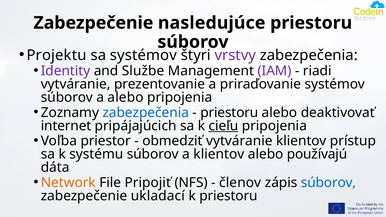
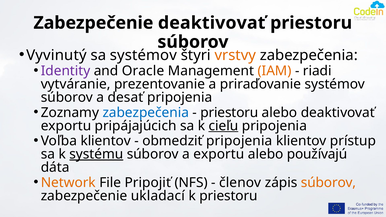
Zabezpečenie nasledujúce: nasledujúce -> deaktivovať (212, 23)
Projektu: Projektu -> Vyvinutý (57, 55)
vrstvy colour: purple -> orange (235, 55)
Službe: Službe -> Oracle (143, 71)
IAM colour: purple -> orange (275, 71)
a alebo: alebo -> desať (126, 97)
internet: internet -> exportu (66, 126)
Voľba priestor: priestor -> klientov (106, 141)
obmedziť vytváranie: vytváranie -> pripojenia (239, 141)
systému underline: none -> present (96, 154)
a klientov: klientov -> exportu (219, 154)
súborov colour: blue -> orange (328, 183)
